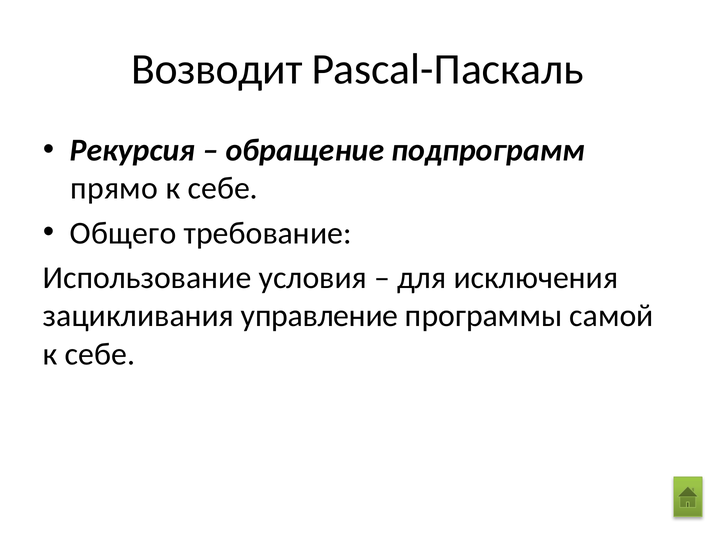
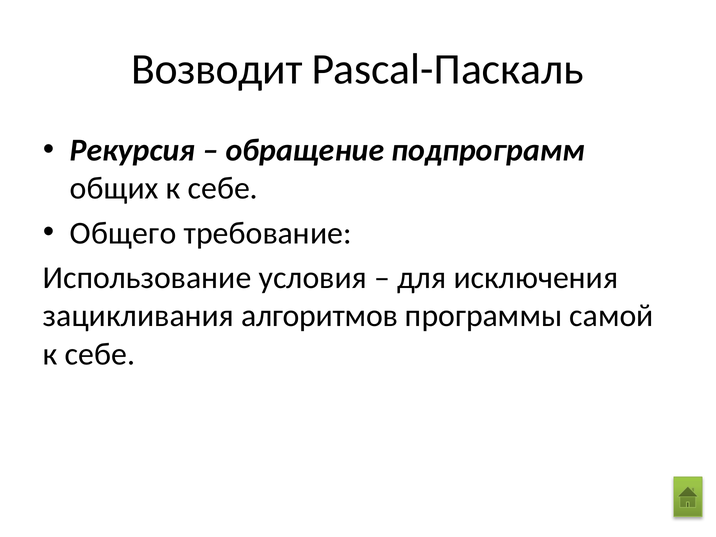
прямо: прямо -> общих (114, 188)
управление: управление -> алгоритмов (320, 316)
